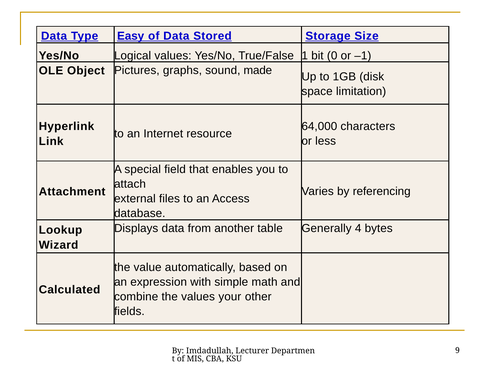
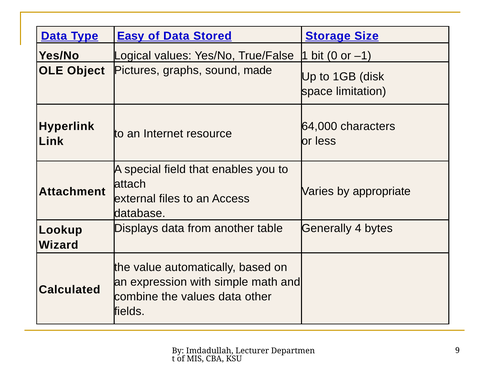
referencing: referencing -> appropriate (382, 191)
values your: your -> data (230, 297)
